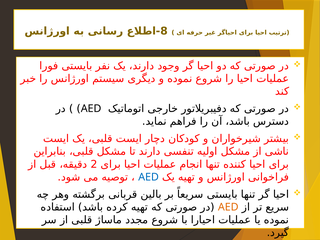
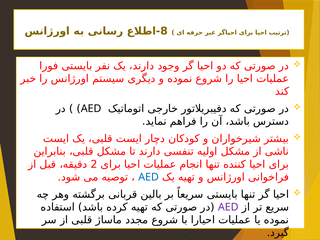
AED colour: orange -> purple (228, 207)
